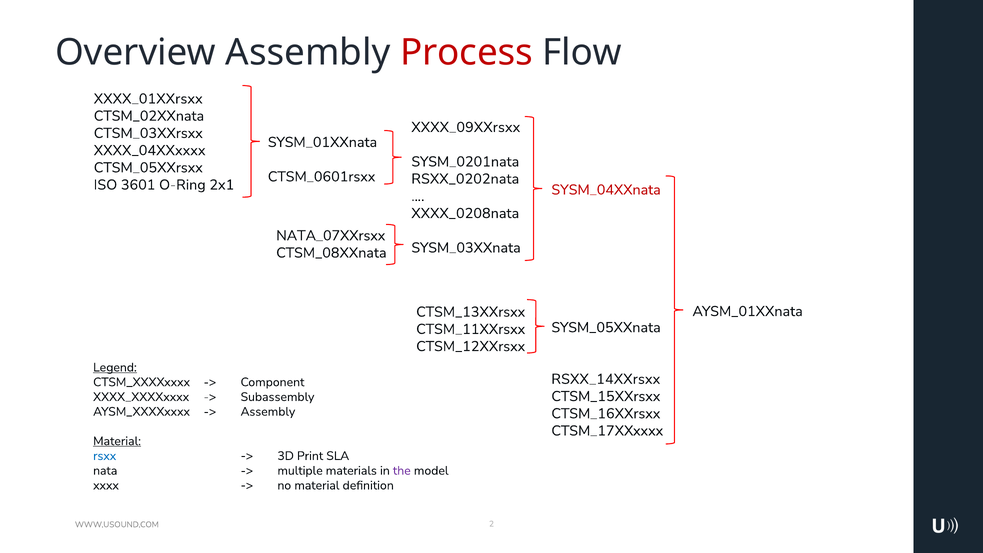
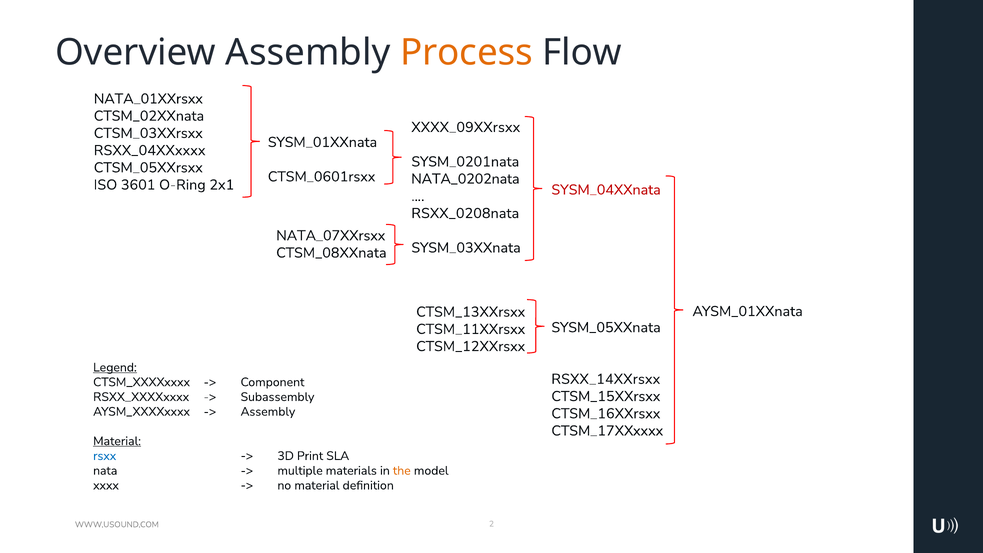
Process colour: red -> orange (466, 52)
XXXX_01XXrsxx: XXXX_01XXrsxx -> NATA_01XXrsxx (148, 99)
XXXX_04XXxxxx: XXXX_04XXxxxx -> RSXX_04XXxxxx (150, 150)
RSXX_0202nata: RSXX_0202nata -> NATA_0202nata (465, 179)
XXXX_0208nata: XXXX_0208nata -> RSXX_0208nata (465, 213)
XXXX_XXXXxxxx: XXXX_XXXXxxxx -> RSXX_XXXXxxxx (141, 397)
the colour: purple -> orange (402, 471)
